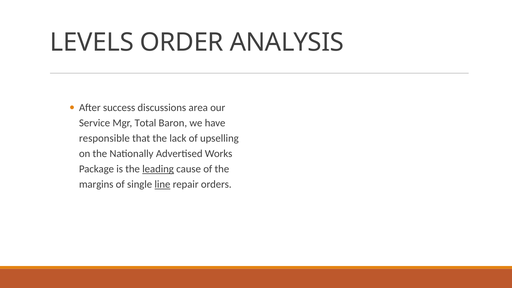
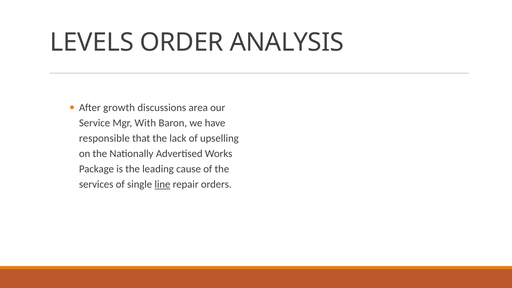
success: success -> growth (119, 108)
Total: Total -> With (145, 123)
leading underline: present -> none (158, 169)
margins: margins -> services (96, 184)
